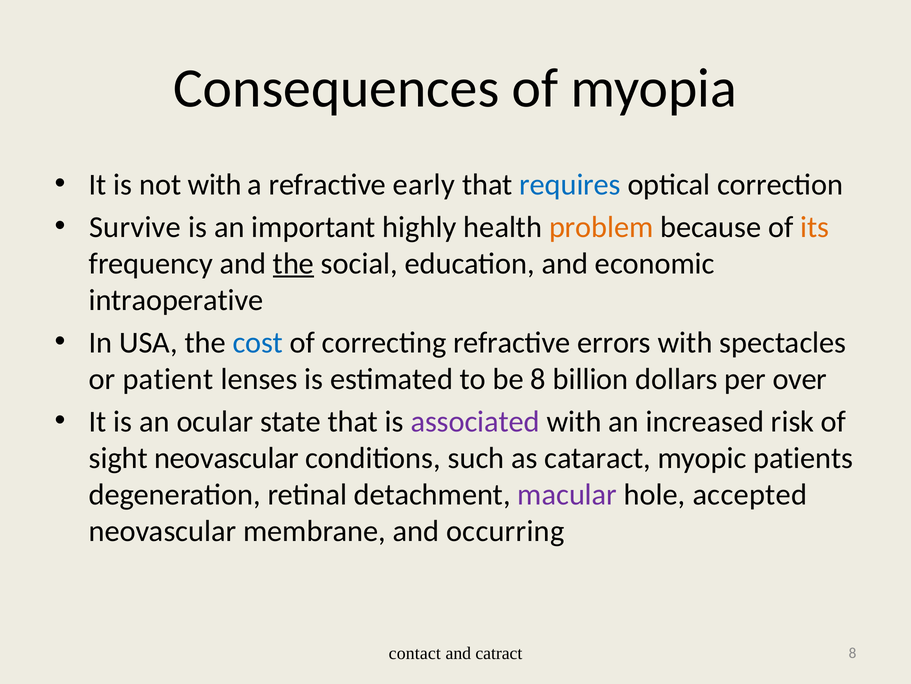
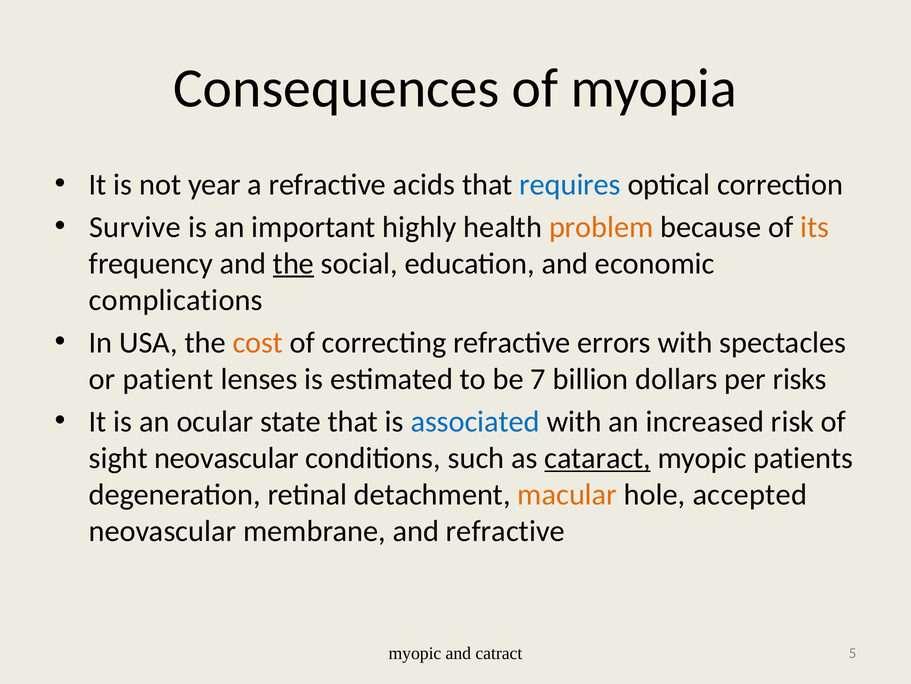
not with: with -> year (215, 184)
early: early -> acids (424, 184)
intraoperative: intraoperative -> complications (176, 300)
cost colour: blue -> orange (258, 342)
be 8: 8 -> 7 (538, 379)
over: over -> risks (800, 379)
associated colour: purple -> blue (475, 421)
cataract underline: none -> present (598, 458)
macular colour: purple -> orange (567, 494)
and occurring: occurring -> refractive (505, 530)
contact: contact -> myopic (415, 653)
catract 8: 8 -> 5 (853, 652)
